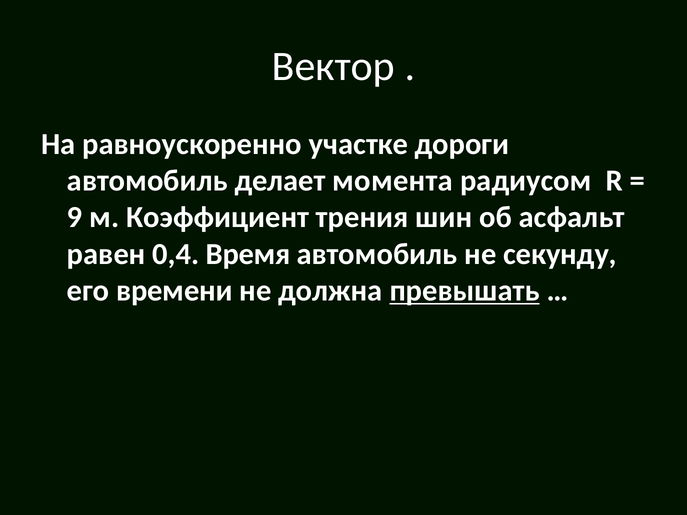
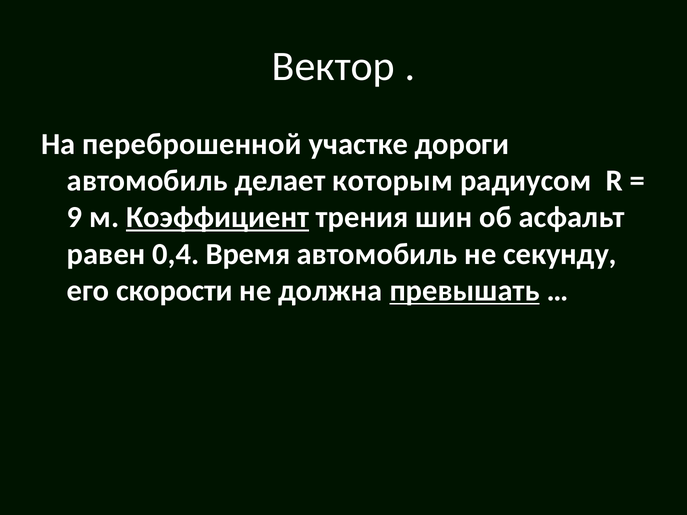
равноускоренно: равноускоренно -> переброшенной (192, 144)
момента: момента -> которым (393, 181)
Коэффициент underline: none -> present (218, 217)
времени: времени -> скорости (174, 291)
